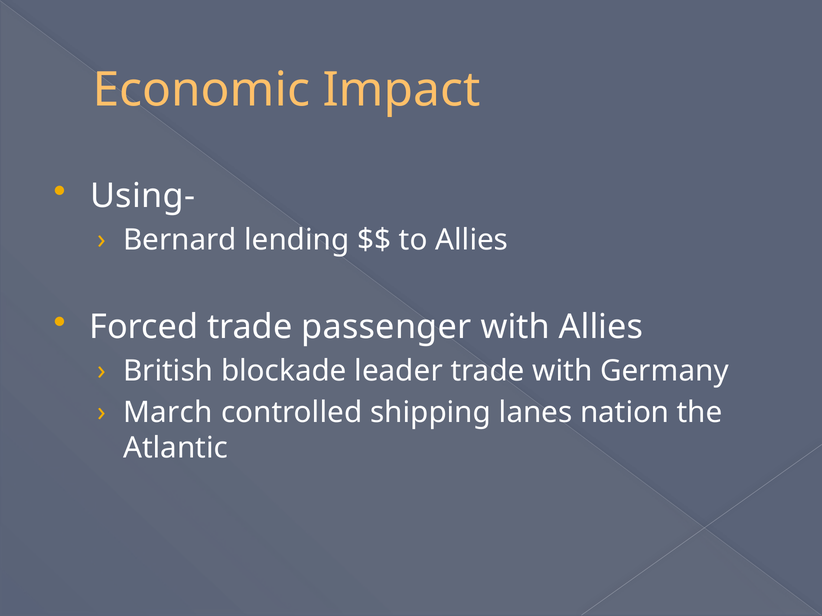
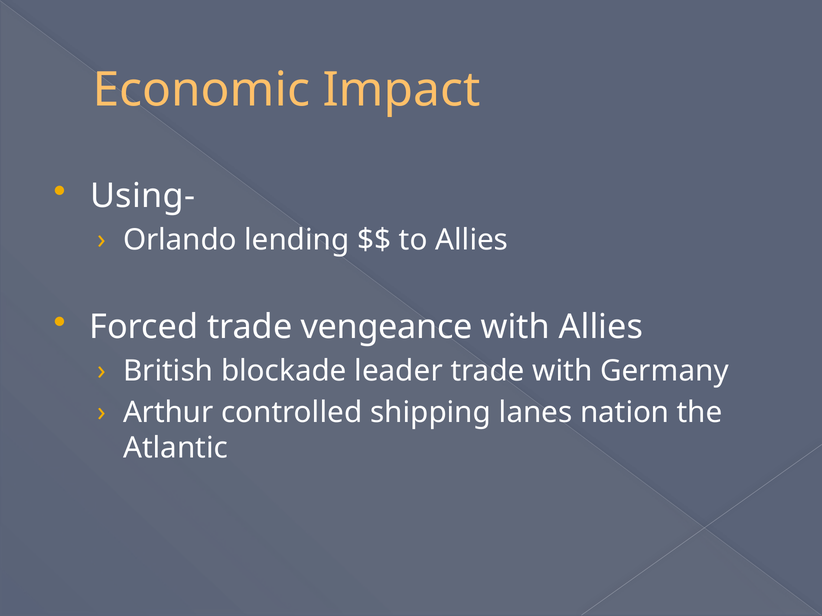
Bernard: Bernard -> Orlando (180, 240)
passenger: passenger -> vengeance (387, 327)
March: March -> Arthur (168, 413)
